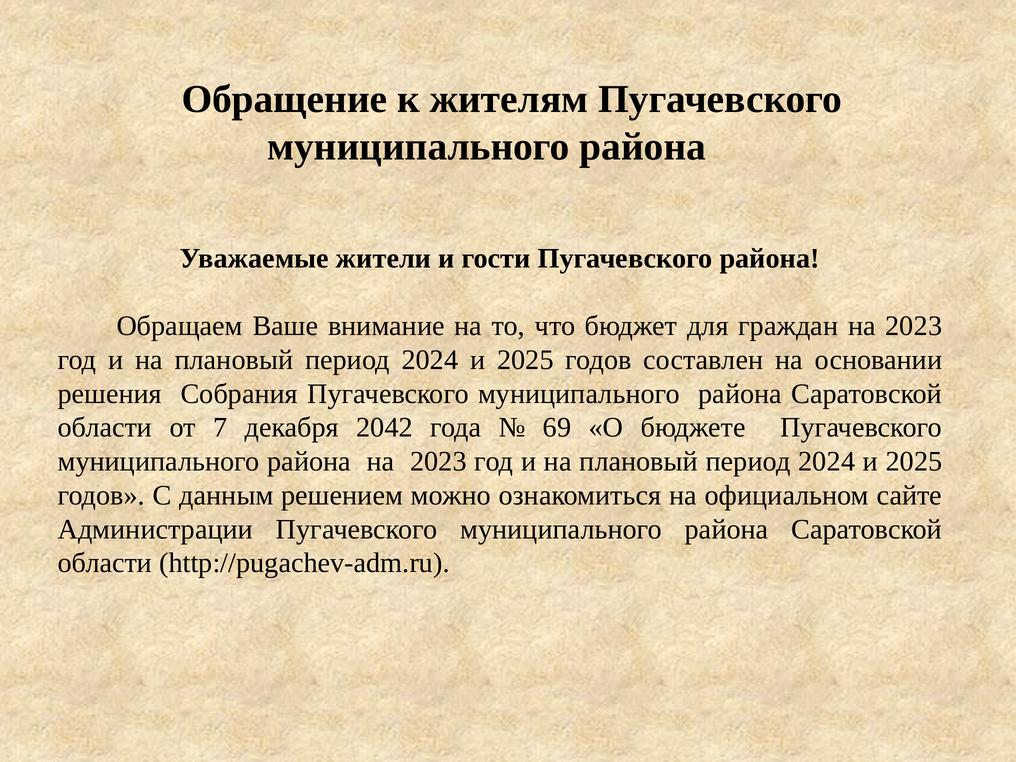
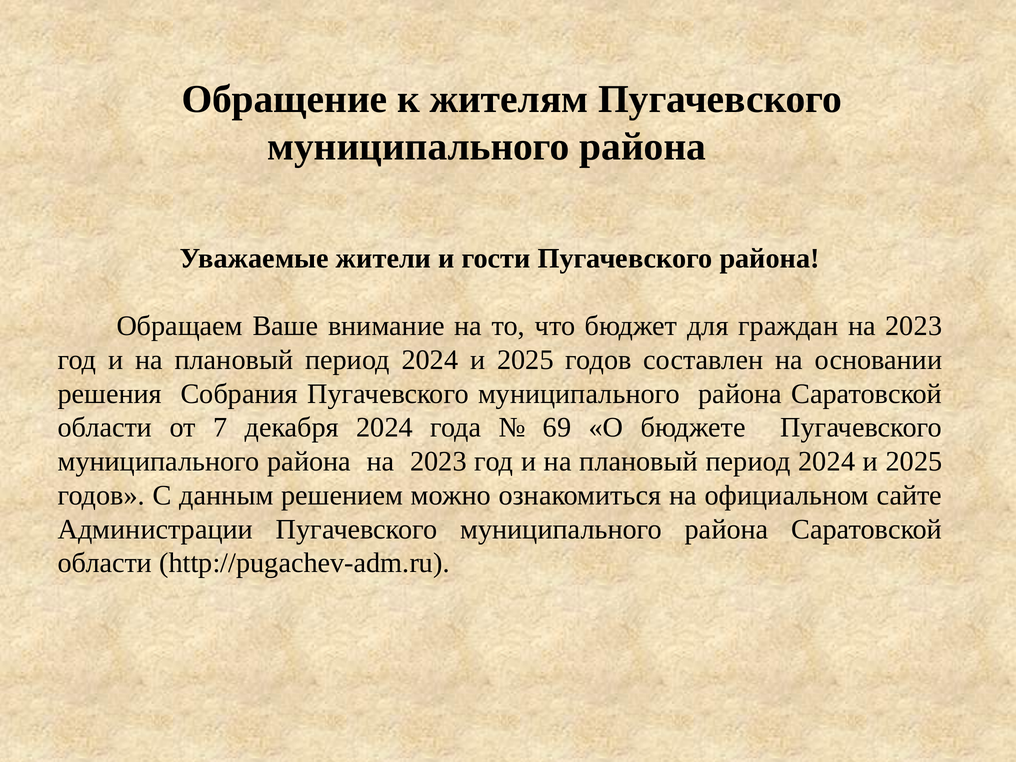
декабря 2042: 2042 -> 2024 (385, 428)
